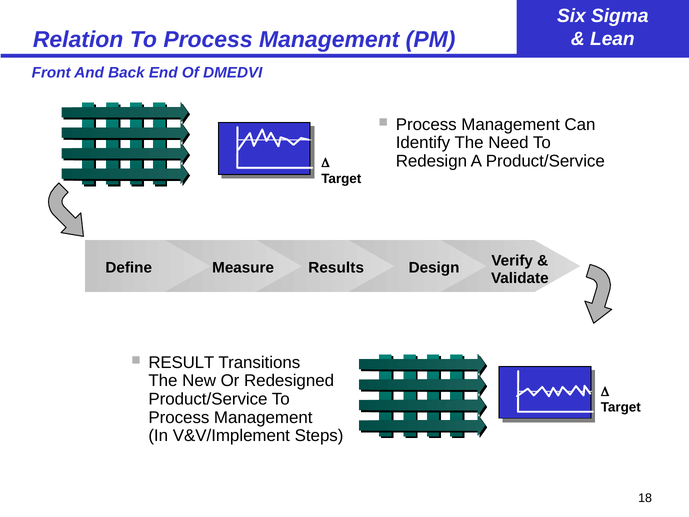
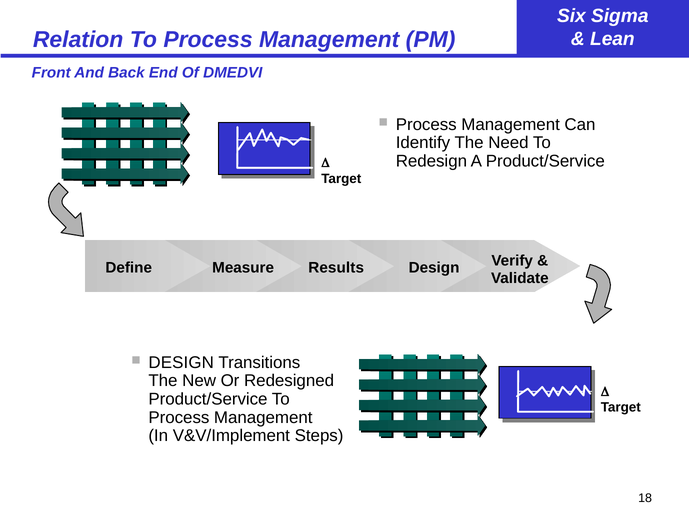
RESULT: RESULT -> DESIGN (181, 362)
